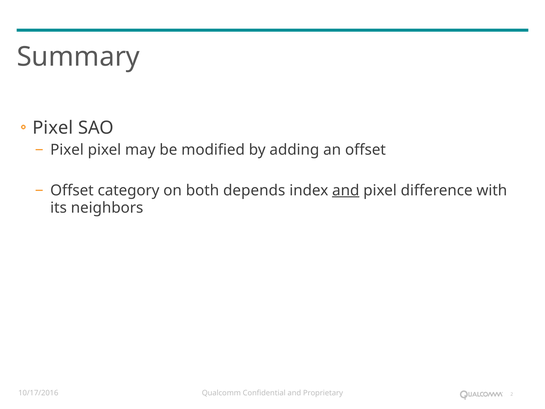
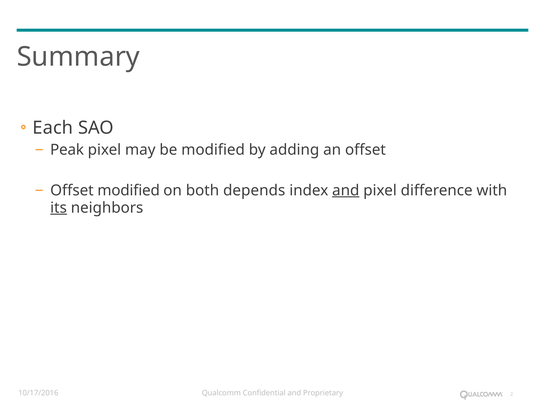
Pixel: Pixel -> Each (53, 128)
Pixel: Pixel -> Peak (67, 150)
Offset category: category -> modified (129, 190)
its underline: none -> present (59, 208)
